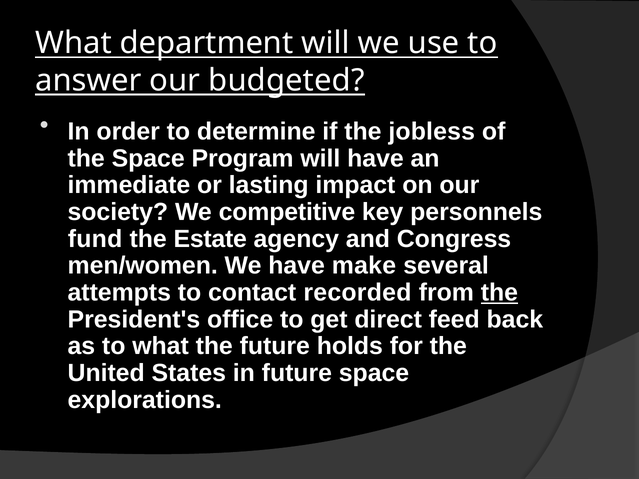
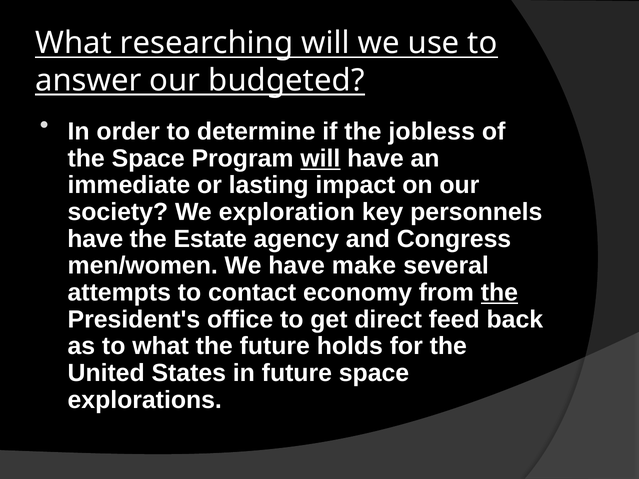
department: department -> researching (207, 43)
will underline: none -> present (320, 158)
competitive: competitive -> exploration (287, 212)
fund: fund -> have (95, 239)
recorded: recorded -> economy (358, 293)
